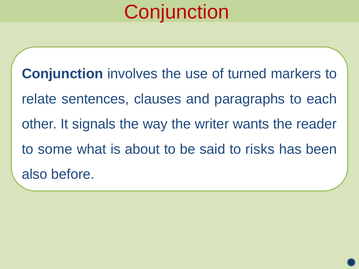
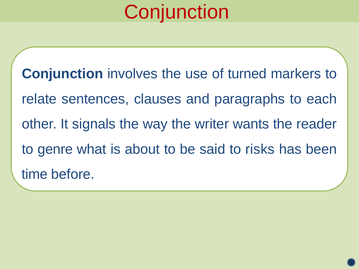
some: some -> genre (55, 149)
also: also -> time (35, 175)
